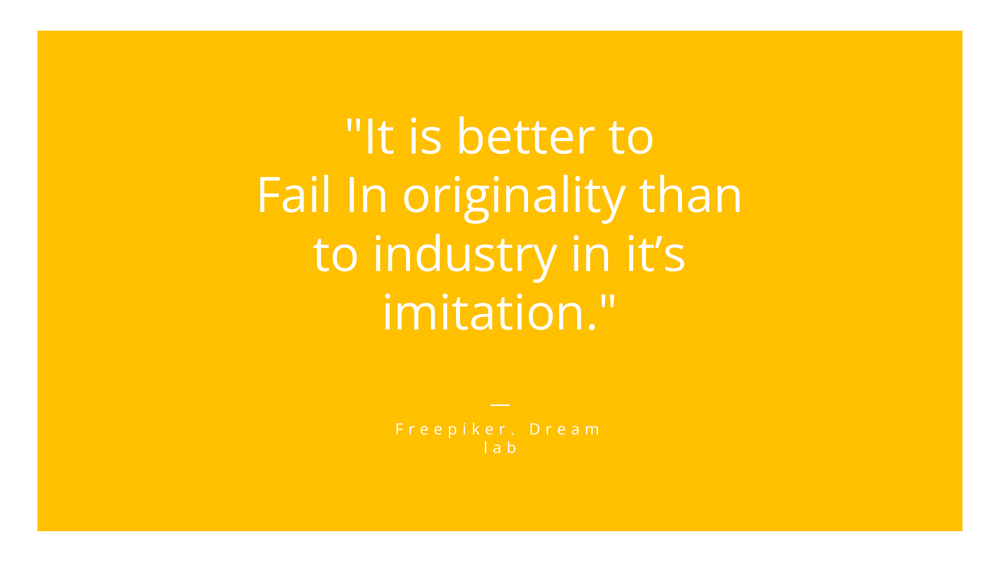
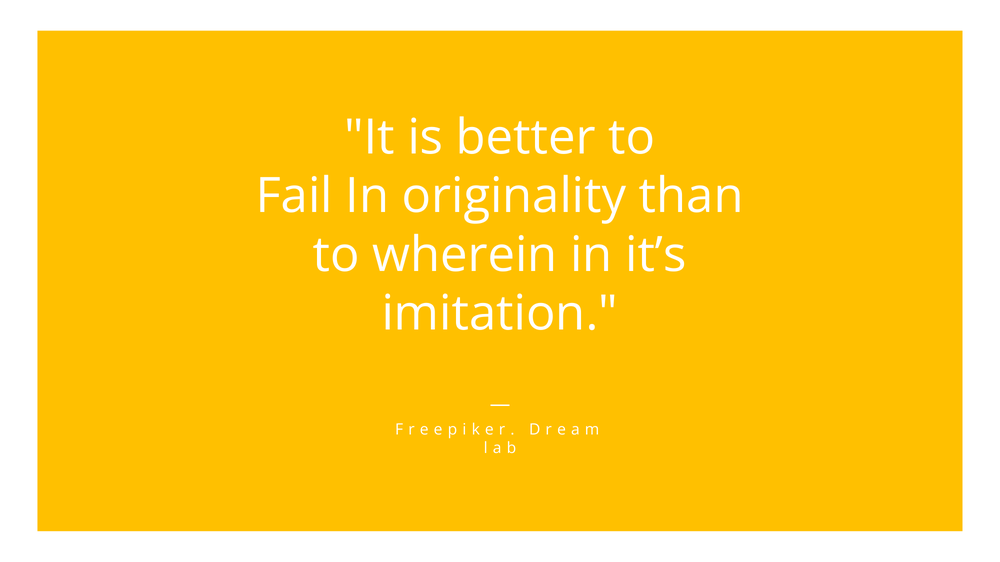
industry: industry -> wherein (465, 255)
